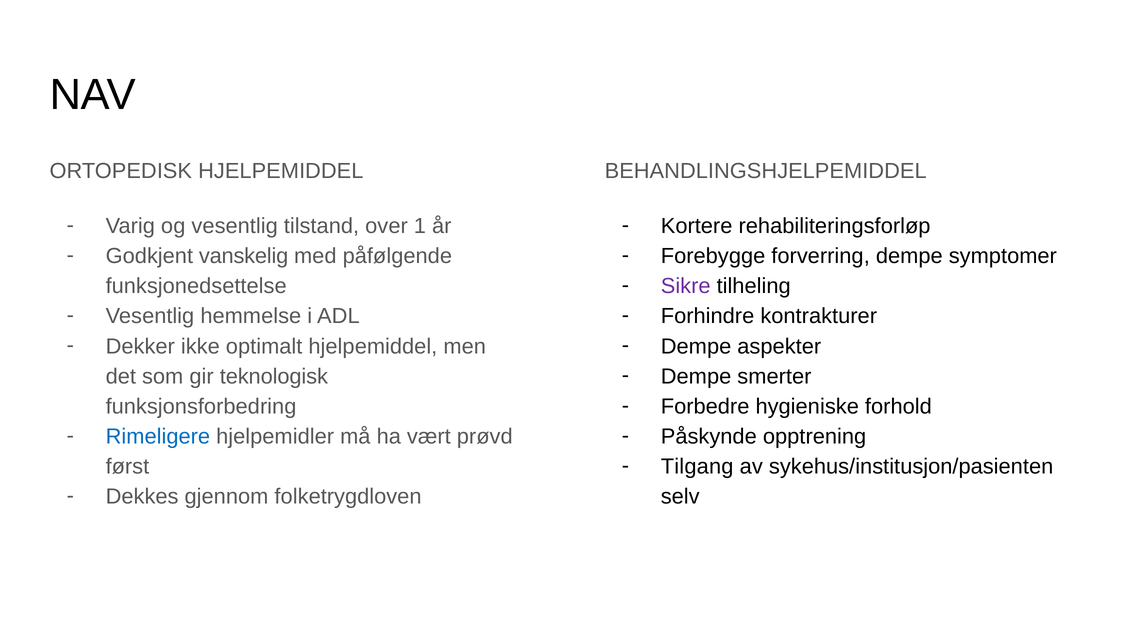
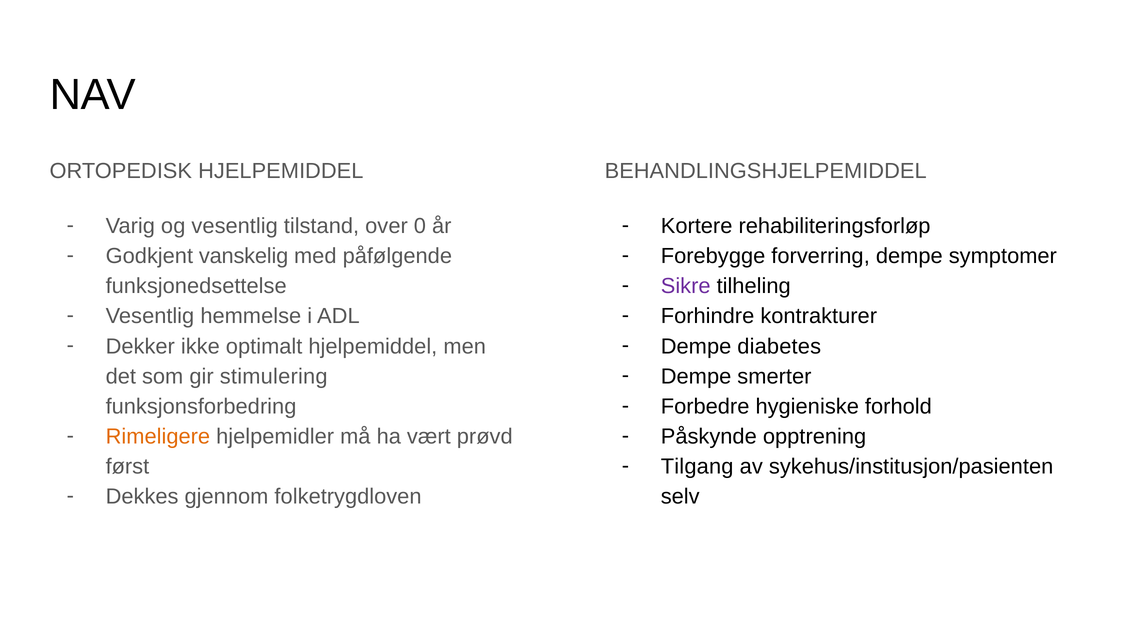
1: 1 -> 0 (420, 226)
aspekter: aspekter -> diabetes (779, 347)
teknologisk: teknologisk -> stimulering (274, 377)
Rimeligere colour: blue -> orange (158, 437)
